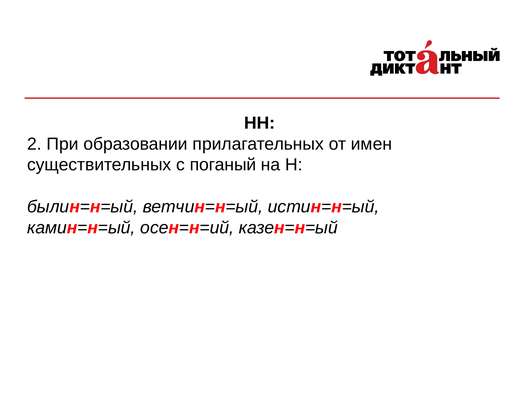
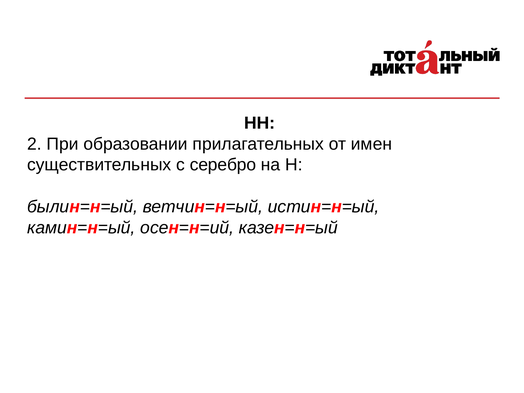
поганый: поганый -> серебро (223, 165)
